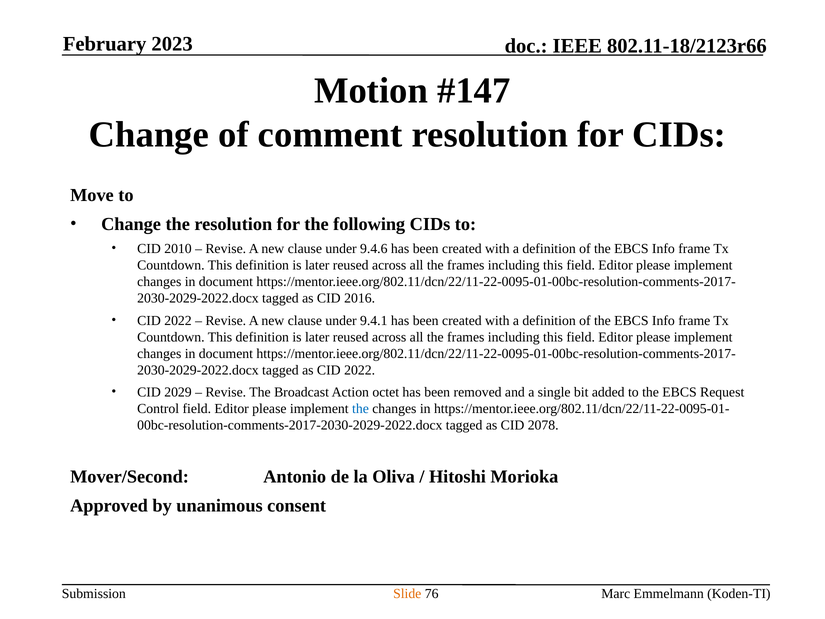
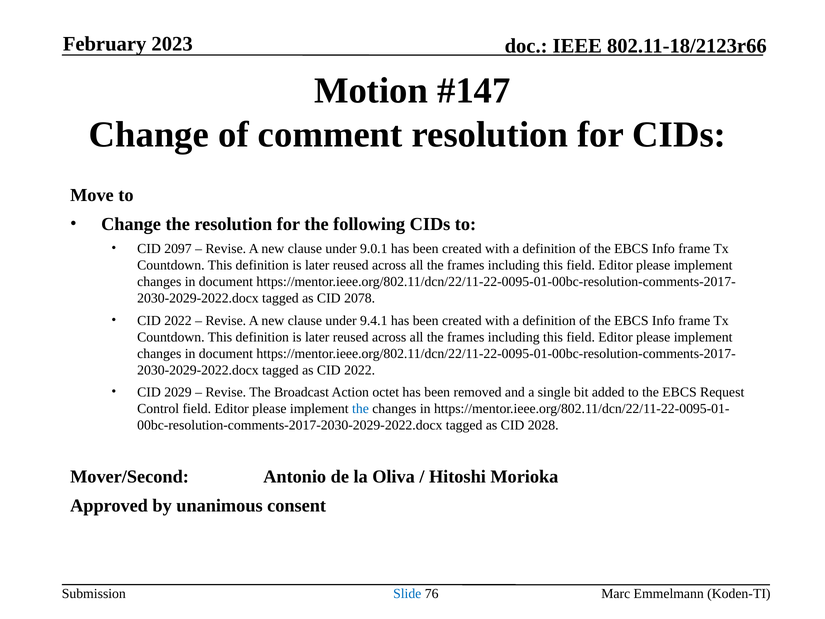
2010: 2010 -> 2097 (178, 249)
9.4.6: 9.4.6 -> 9.0.1 (374, 249)
2016: 2016 -> 2078 (360, 298)
2078: 2078 -> 2028 (543, 425)
Slide colour: orange -> blue (407, 593)
